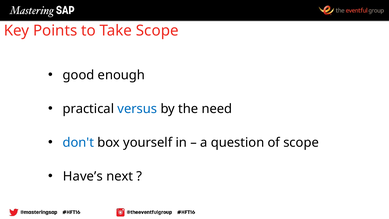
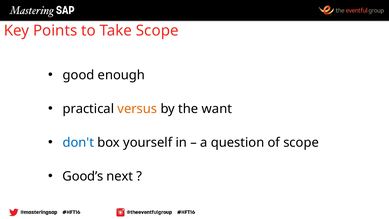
versus colour: blue -> orange (137, 109)
need: need -> want (217, 109)
Have’s: Have’s -> Good’s (83, 176)
